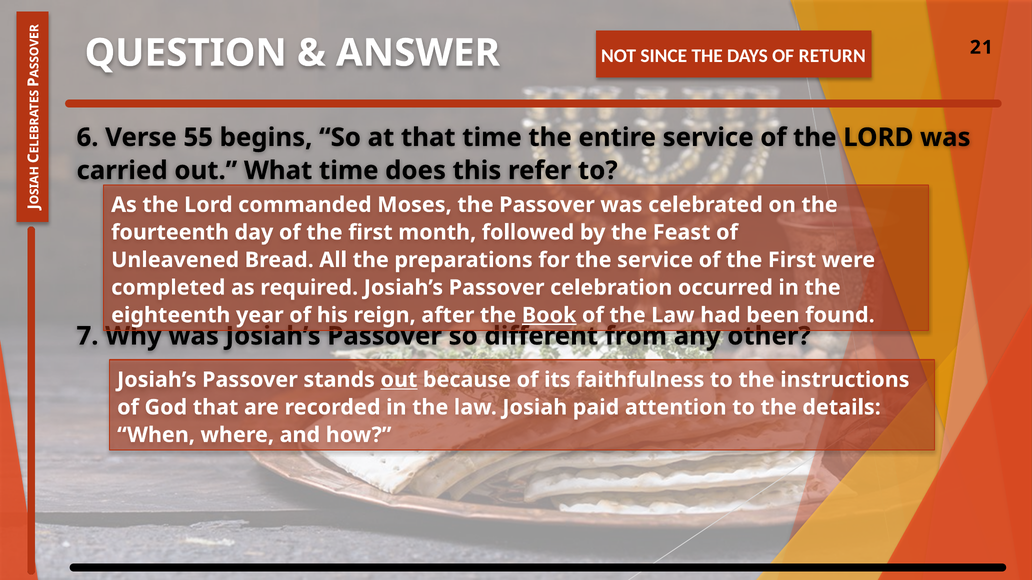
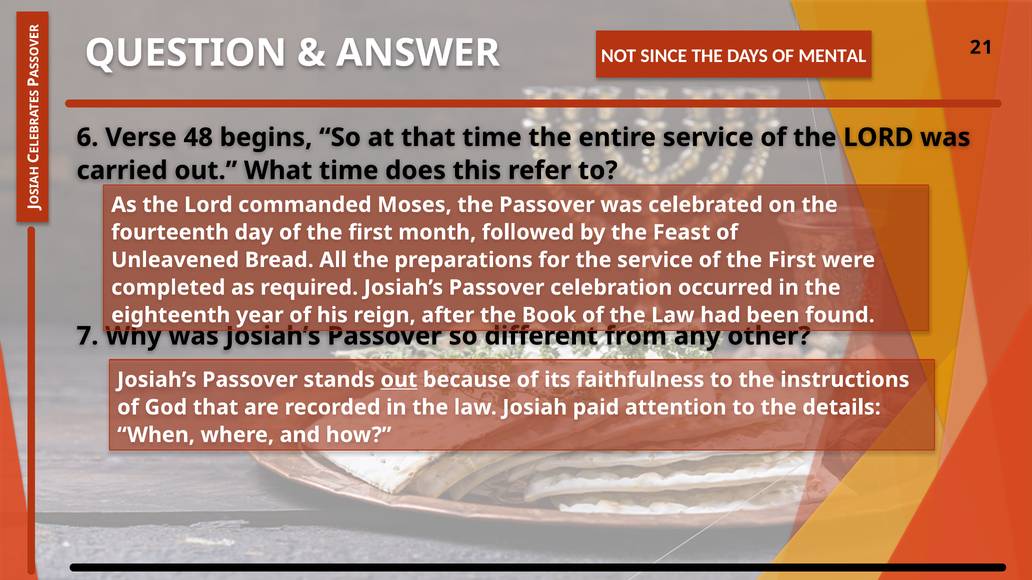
RETURN: RETURN -> MENTAL (832, 56)
55: 55 -> 48 (198, 138)
Book underline: present -> none (549, 315)
